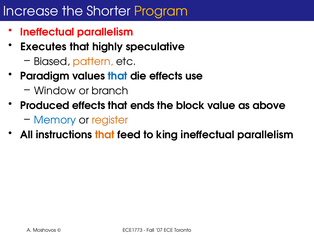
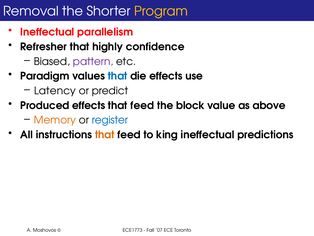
Increase: Increase -> Removal (31, 11)
Executes: Executes -> Refresher (43, 47)
speculative: speculative -> confidence (155, 47)
pattern colour: orange -> purple (93, 61)
Window: Window -> Latency (55, 91)
branch: branch -> predict (110, 91)
ends: ends -> feed (142, 105)
Memory colour: blue -> orange (55, 120)
register colour: orange -> blue (110, 120)
parallelism: parallelism -> predictions (265, 135)
